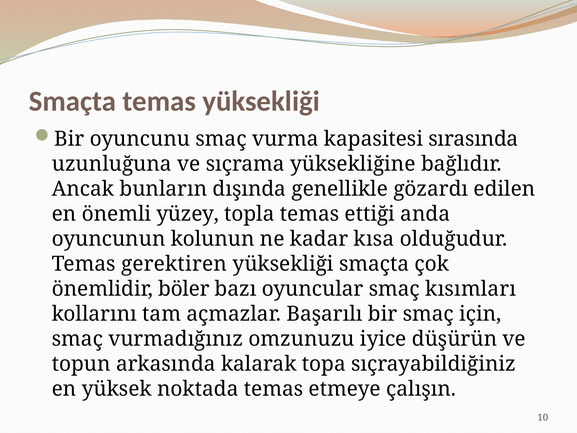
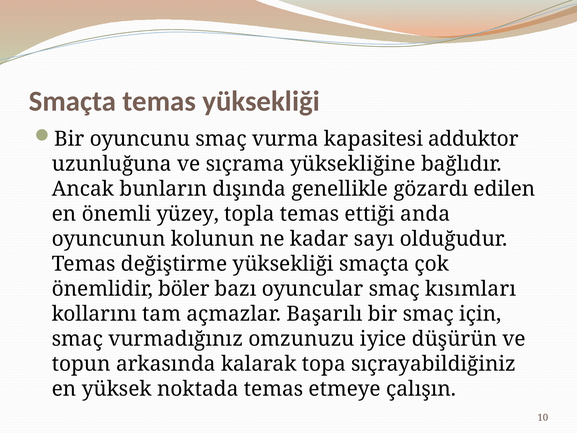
sırasında: sırasında -> adduktor (473, 139)
kısa: kısa -> sayı (374, 239)
gerektiren: gerektiren -> değiştirme (174, 264)
